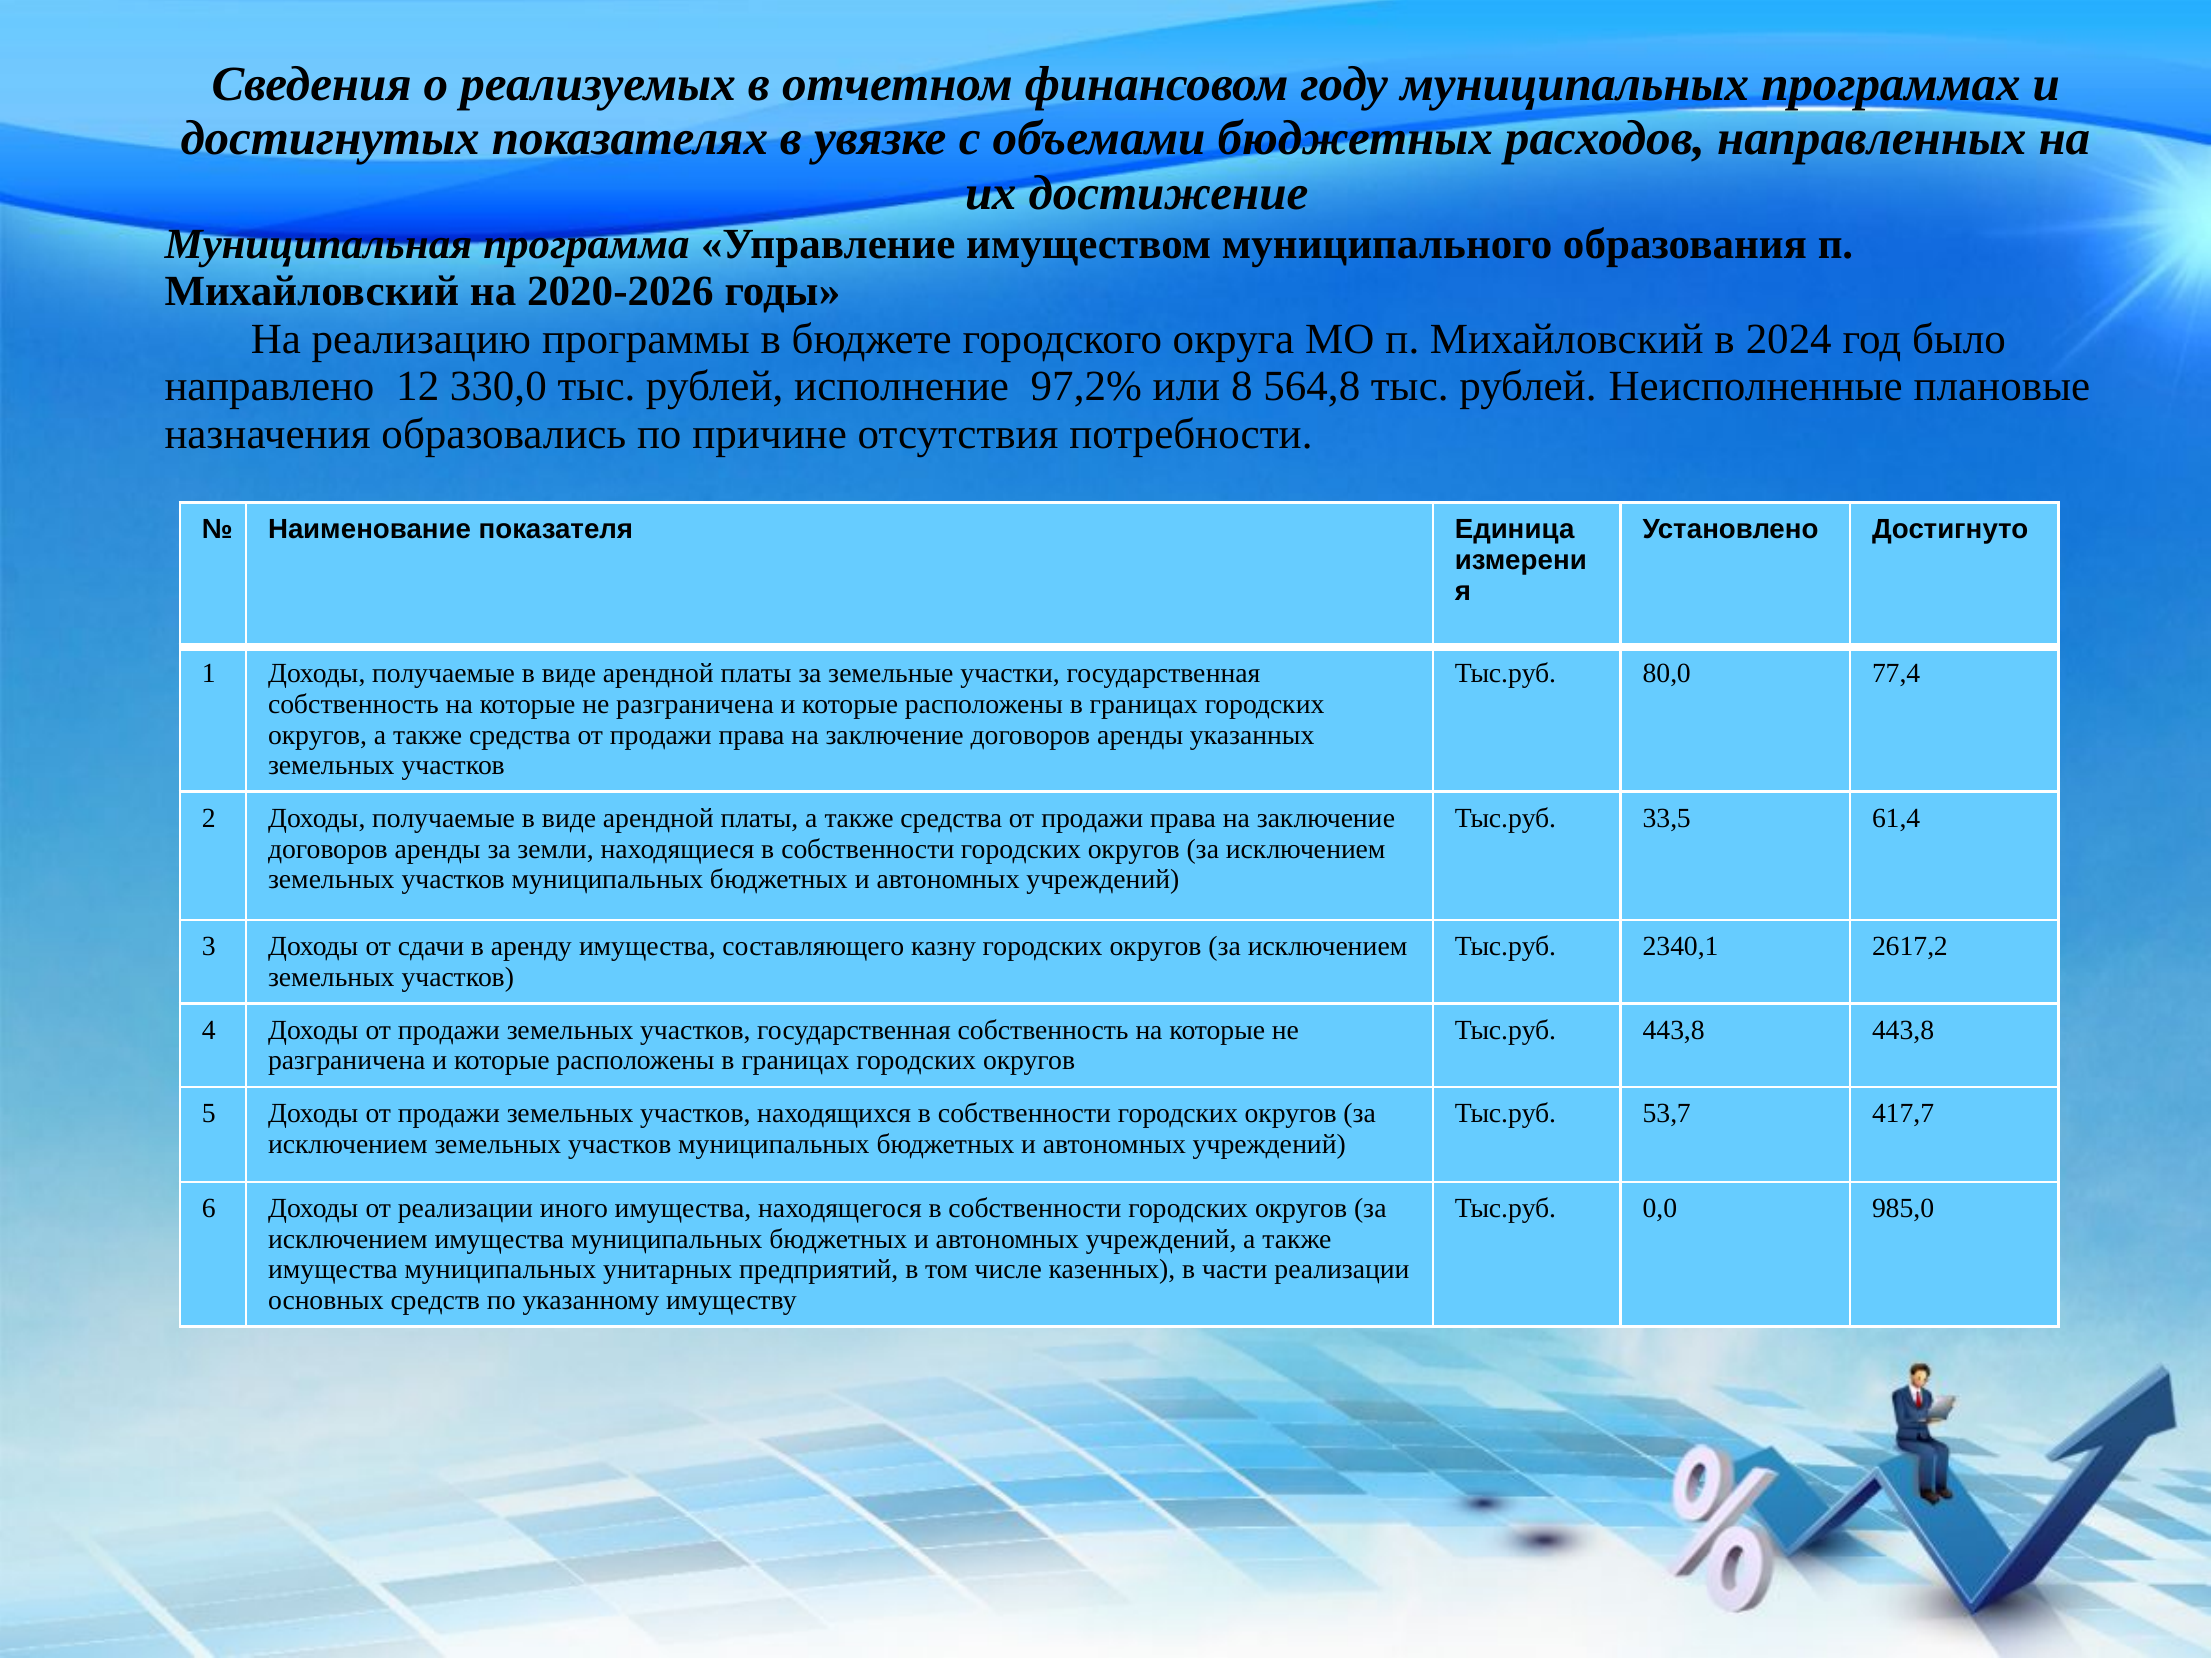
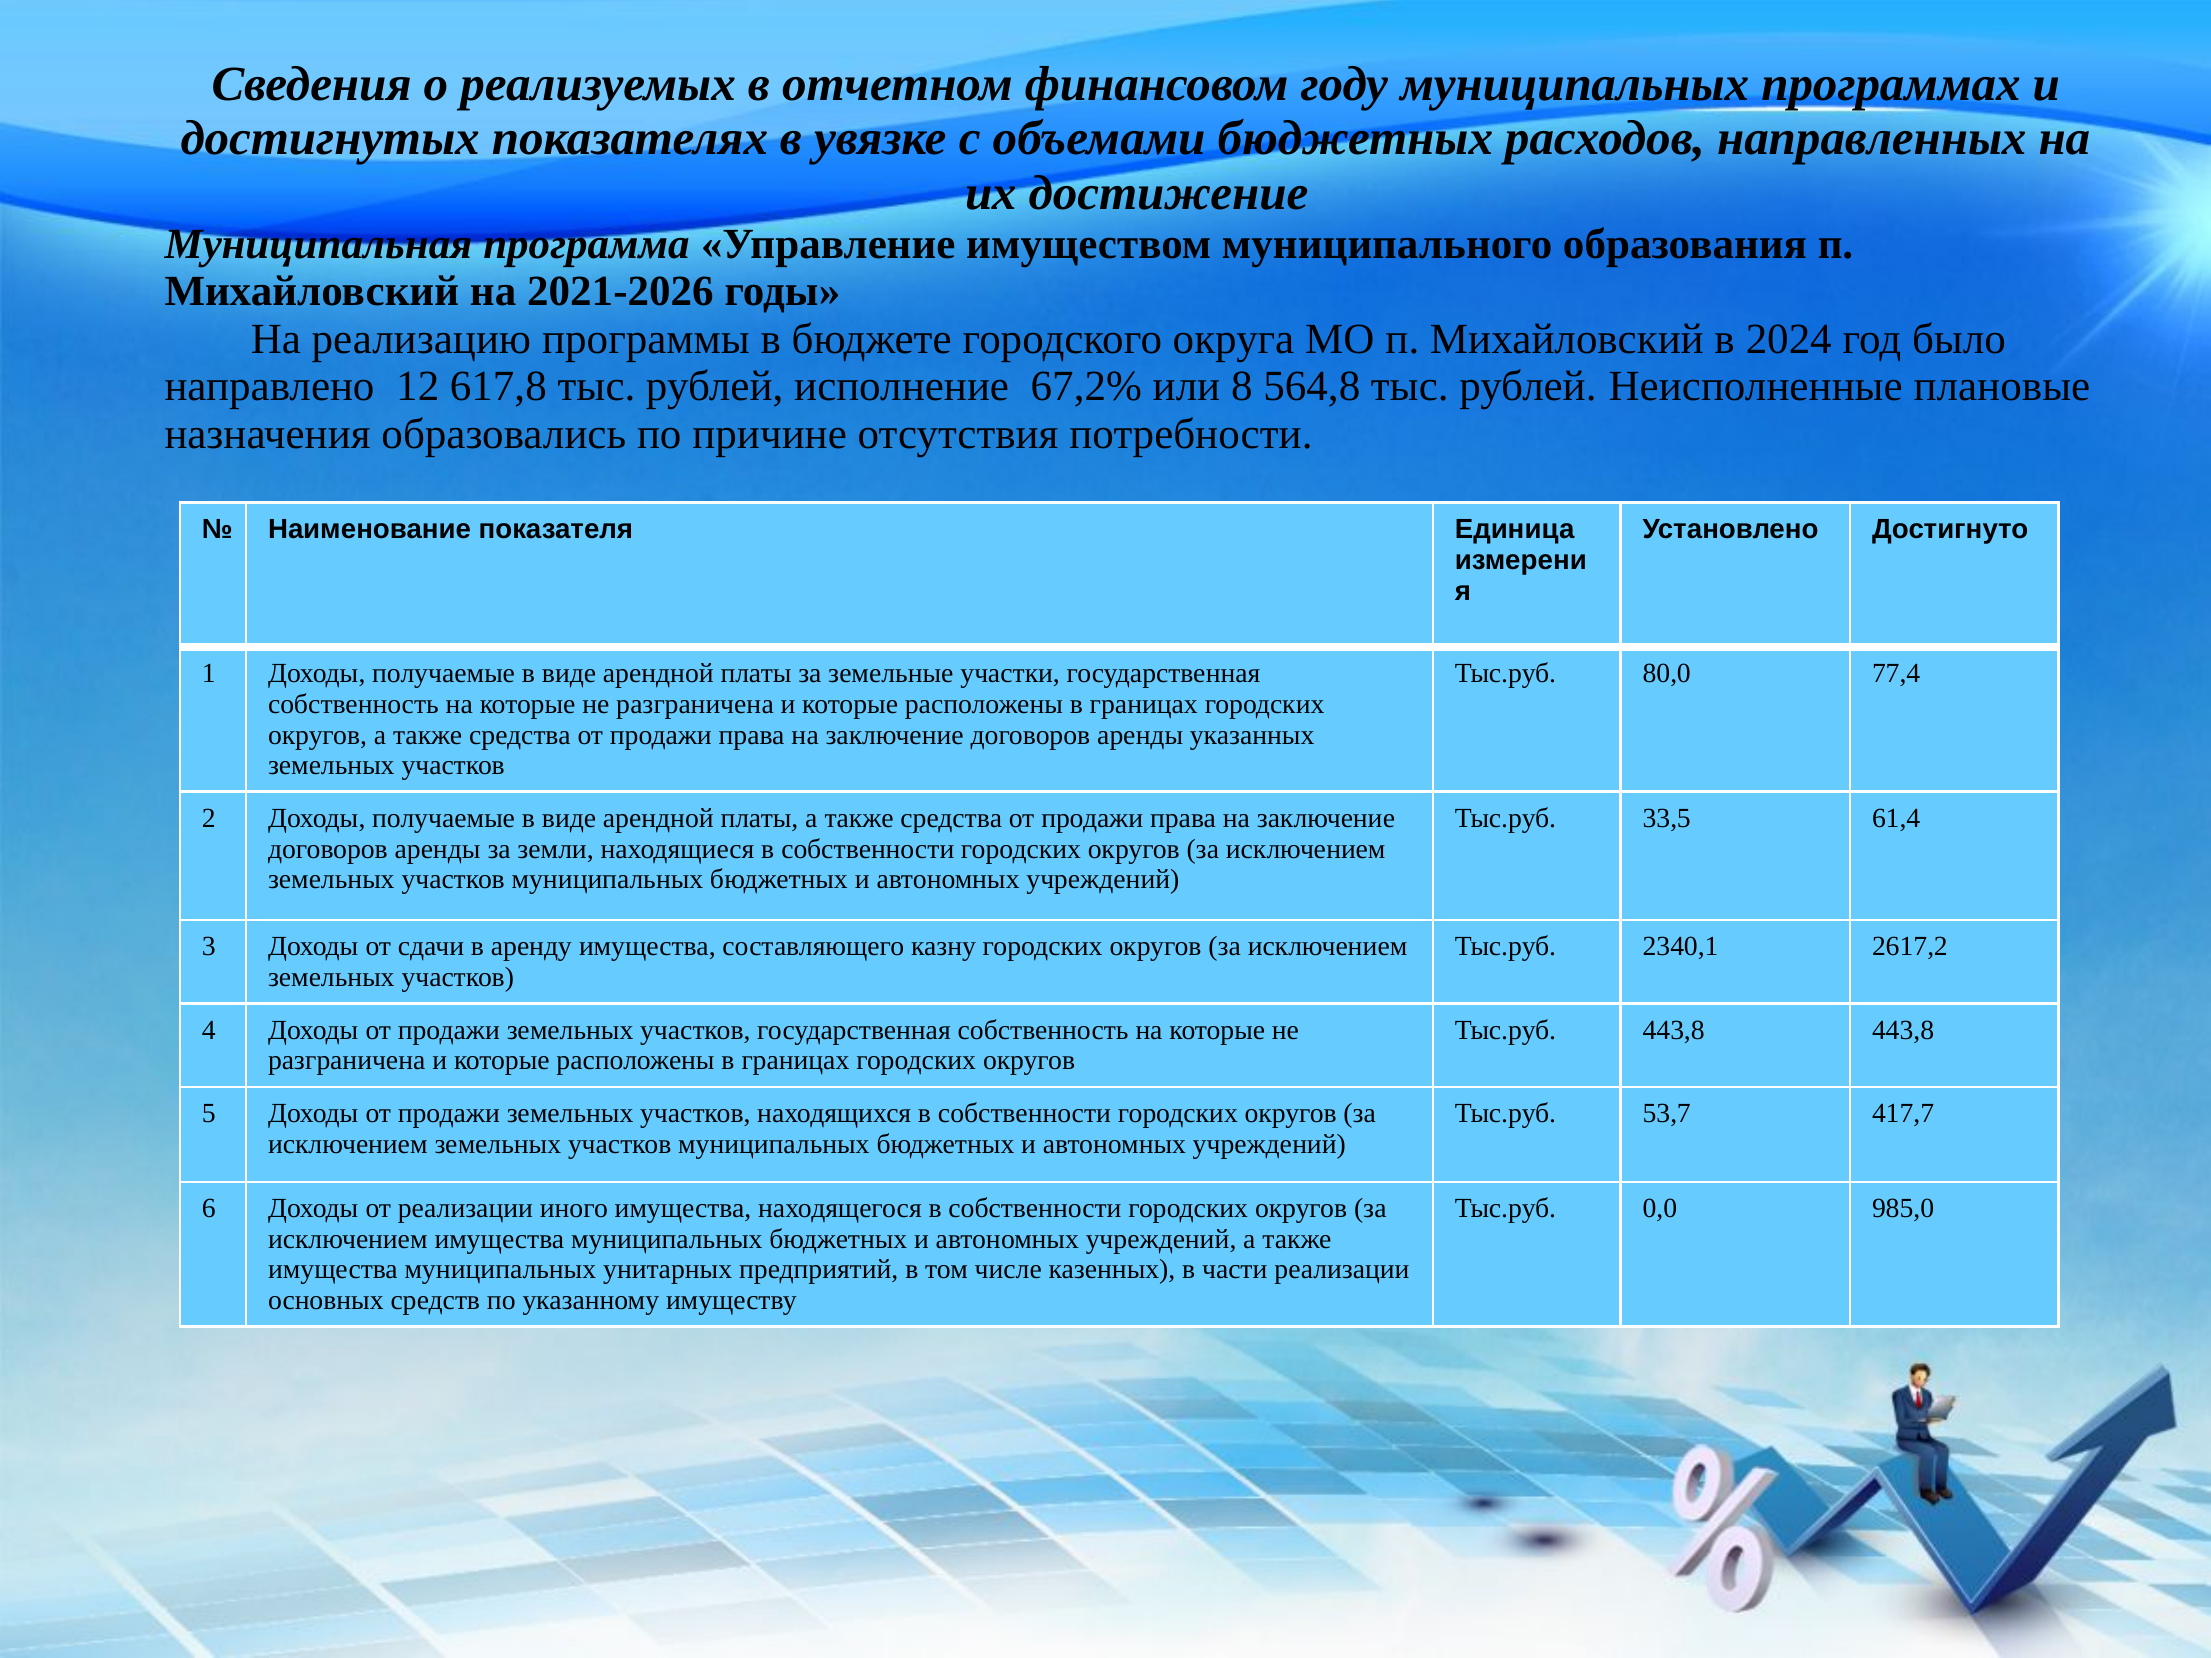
2020-2026: 2020-2026 -> 2021-2026 (620, 292)
330,0: 330,0 -> 617,8 (498, 387)
97,2%: 97,2% -> 67,2% (1086, 387)
